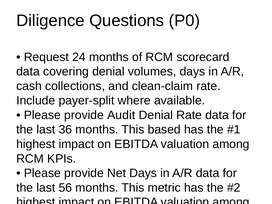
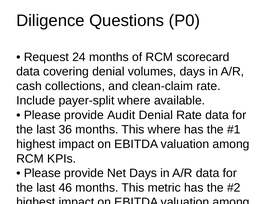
This based: based -> where (164, 130)
56: 56 -> 46 (65, 188)
